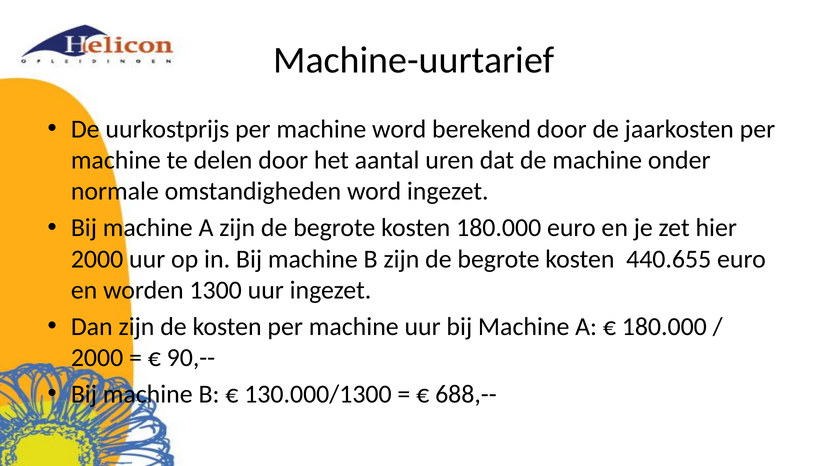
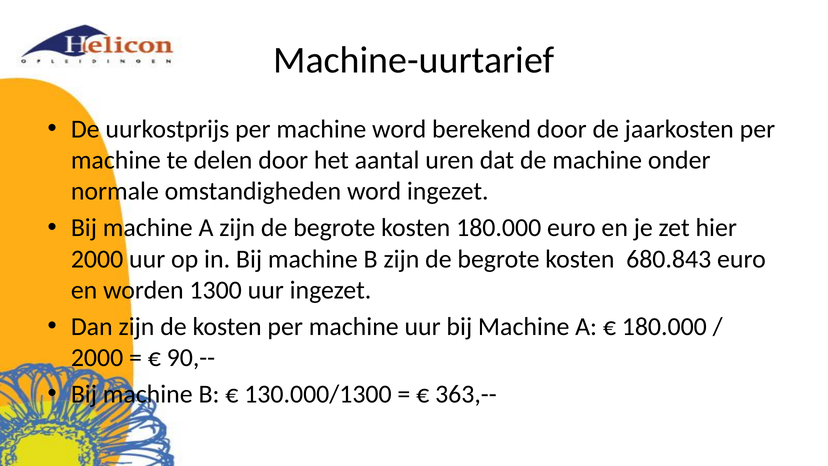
440.655: 440.655 -> 680.843 (669, 259)
688,--: 688,-- -> 363,-- (466, 394)
